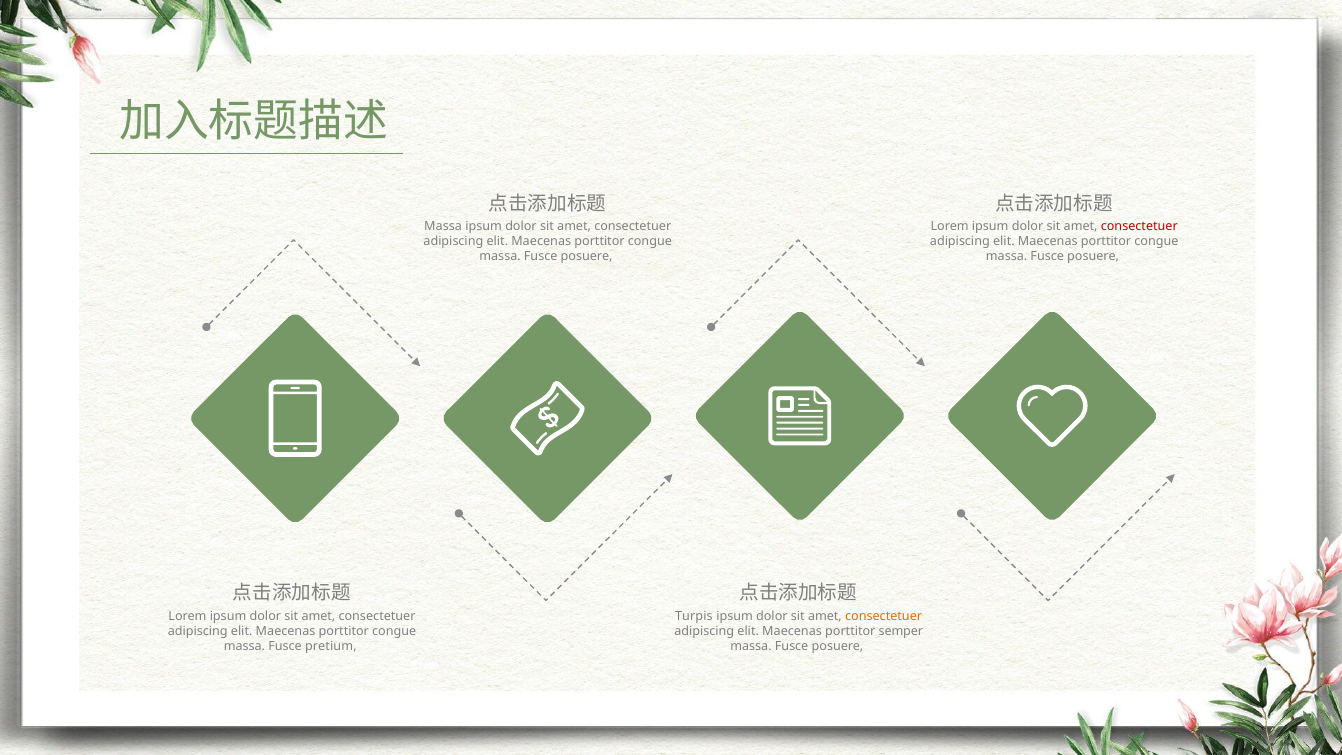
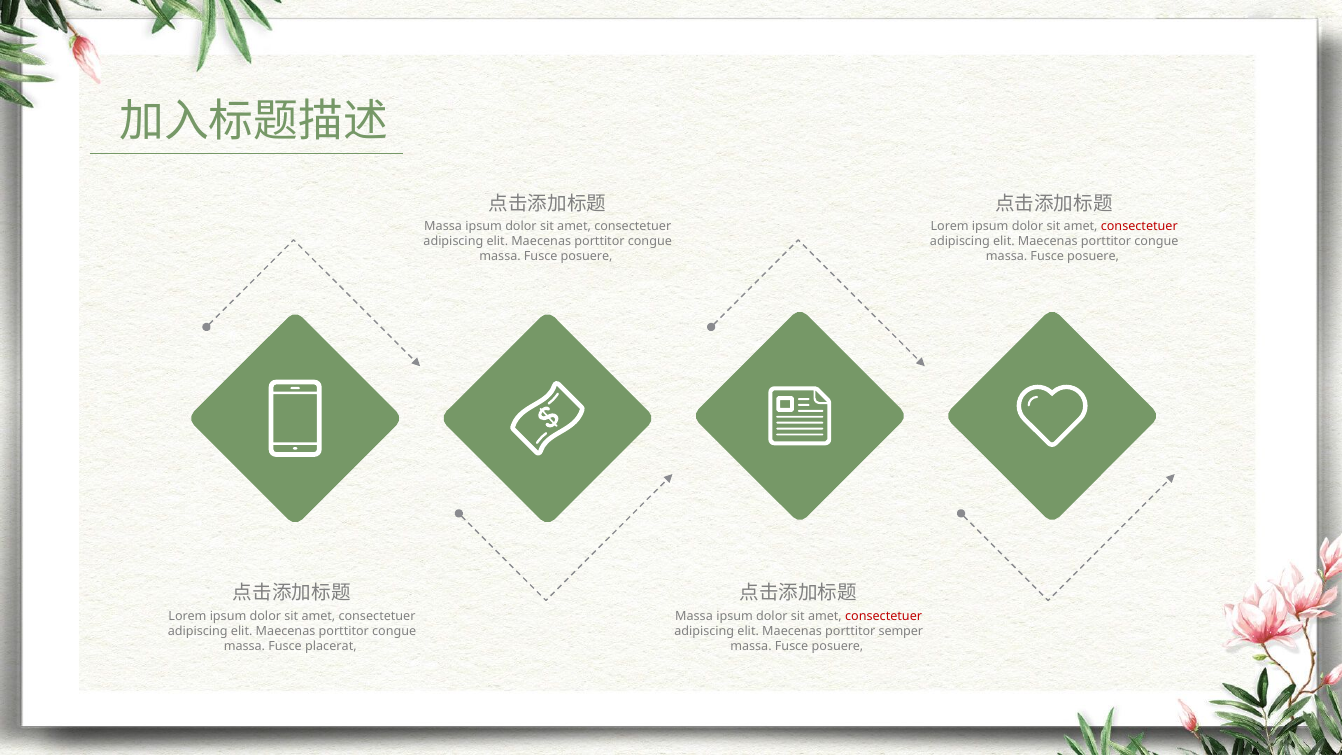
Turpis: Turpis -> Massa (694, 616)
consectetuer colour: orange -> red (884, 616)
pretium: pretium -> placerat (331, 646)
